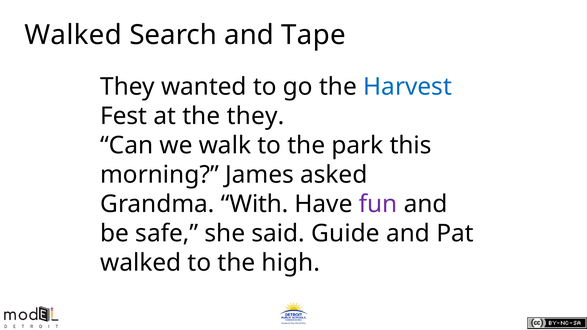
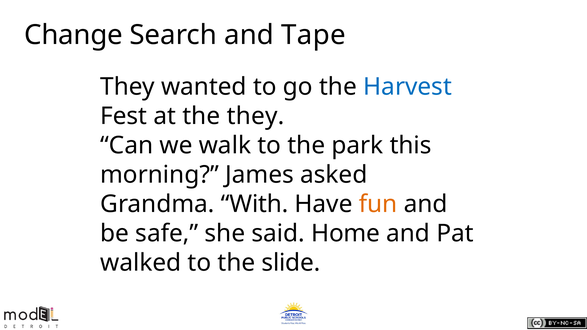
Walked: Walked -> Change (73, 35)
fun colour: purple -> orange (378, 204)
Guide: Guide -> Home (346, 234)
high: high -> slide (291, 263)
